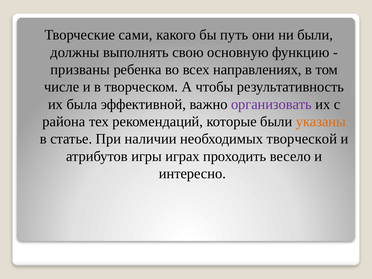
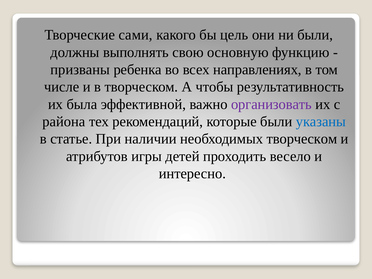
путь: путь -> цель (234, 35)
указаны colour: orange -> blue (321, 122)
необходимых творческой: творческой -> творческом (302, 139)
играх: играх -> детей (183, 156)
